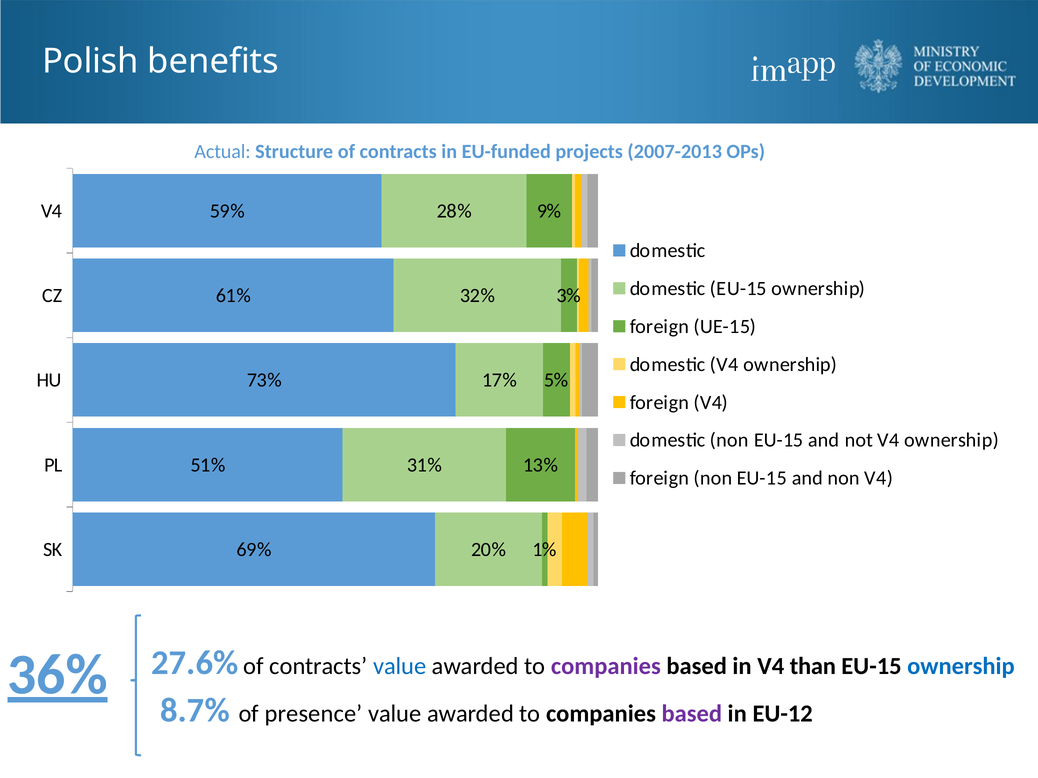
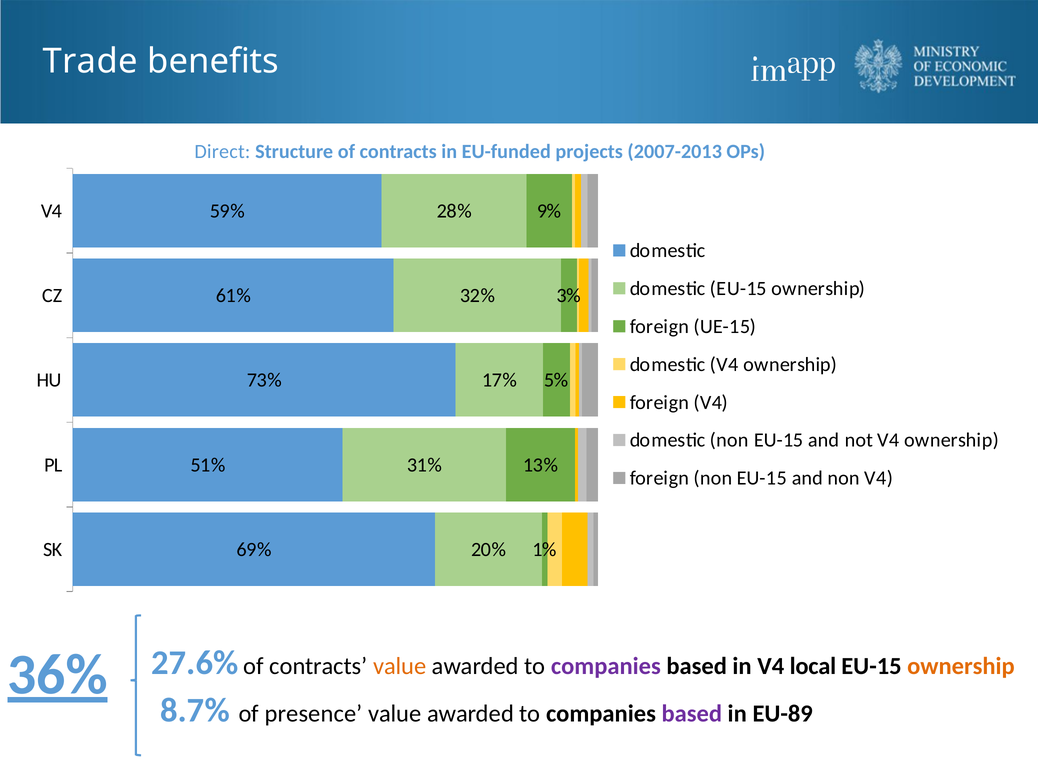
Polish: Polish -> Trade (90, 61)
Actual: Actual -> Direct (222, 151)
value colour: blue -> orange (400, 667)
than: than -> local (813, 667)
ownership colour: blue -> orange (961, 667)
EU-12: EU-12 -> EU-89 (783, 714)
